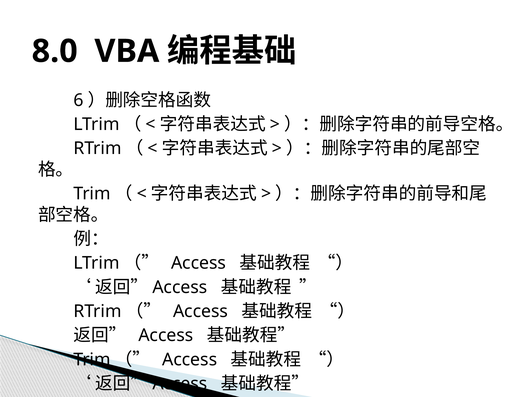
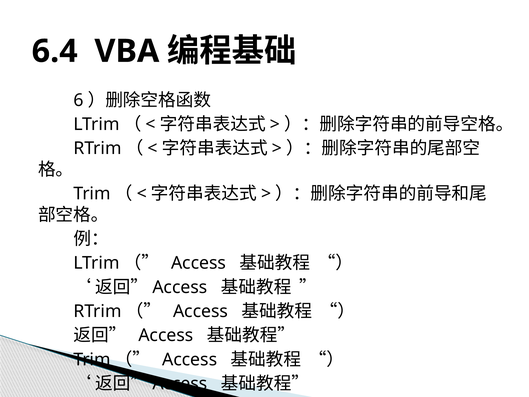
8.0: 8.0 -> 6.4 (55, 51)
